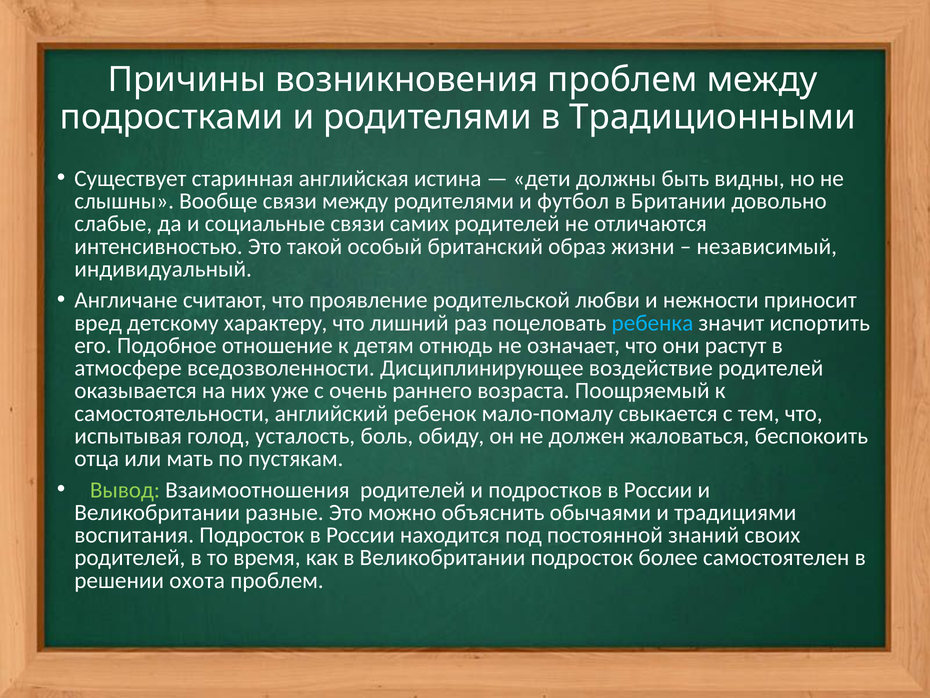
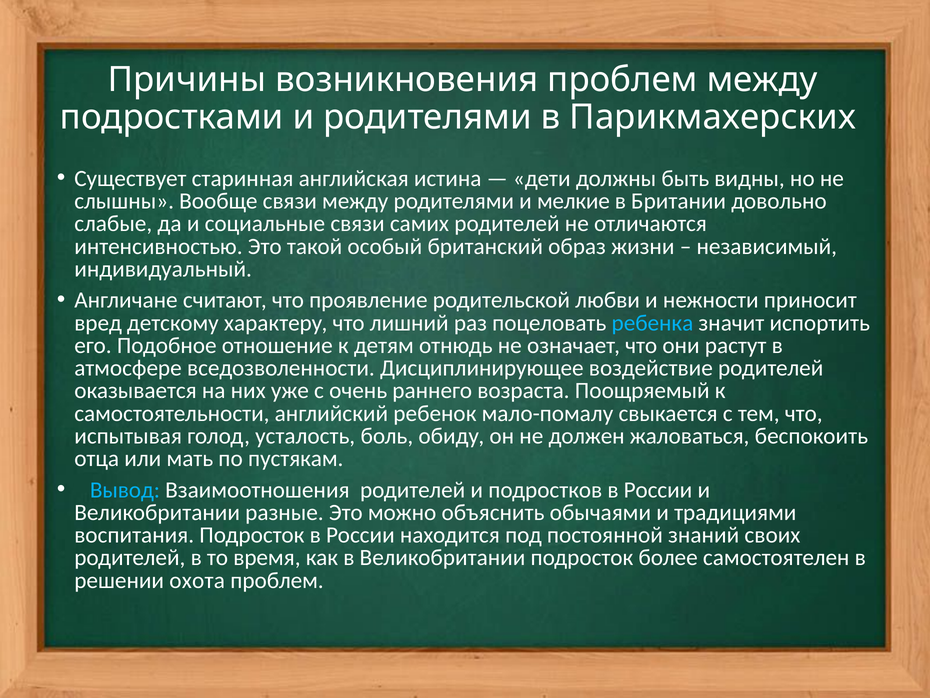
Традиционными: Традиционными -> Парикмахерских (713, 117)
футбол: футбол -> мелкие (573, 201)
Вывод colour: light green -> light blue (125, 490)
